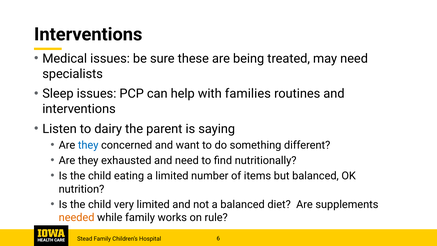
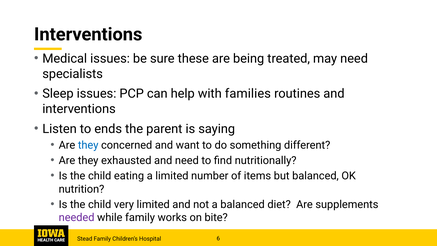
dairy: dairy -> ends (108, 129)
needed colour: orange -> purple (77, 217)
rule: rule -> bite (216, 217)
